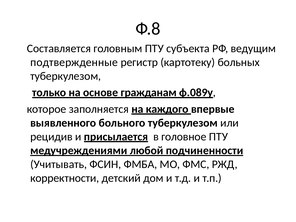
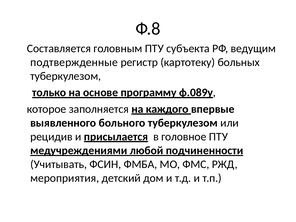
гражданам: гражданам -> программу (149, 93)
корректности: корректности -> мероприятия (65, 178)
